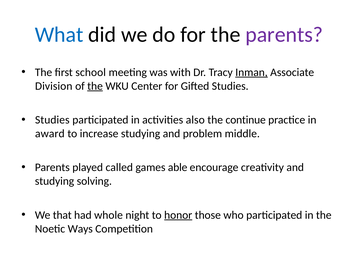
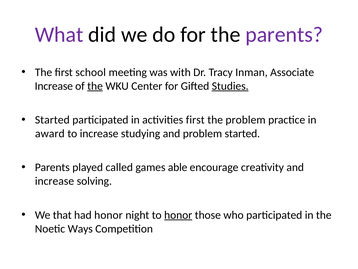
What colour: blue -> purple (59, 35)
Inman underline: present -> none (251, 72)
Division: Division -> Increase (54, 86)
Studies underline: none -> present (230, 86)
Studies: Studies -> Started (52, 120)
activities also: also -> first (195, 120)
the continue: continue -> problem (246, 120)
problem middle: middle -> started (242, 133)
studying: studying -> increase (55, 181)
had whole: whole -> honor (108, 215)
